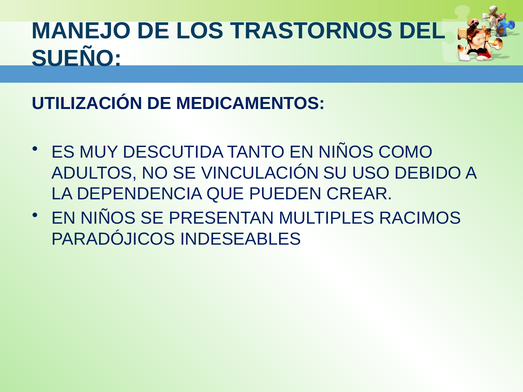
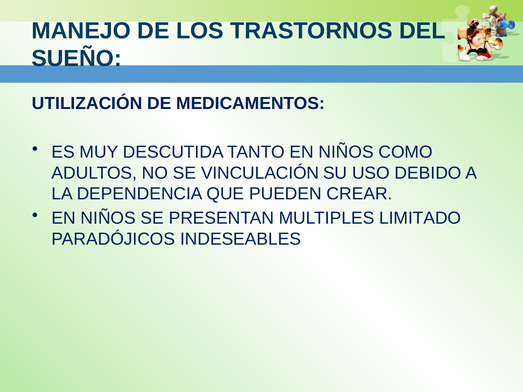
RACIMOS: RACIMOS -> LIMITADO (420, 218)
